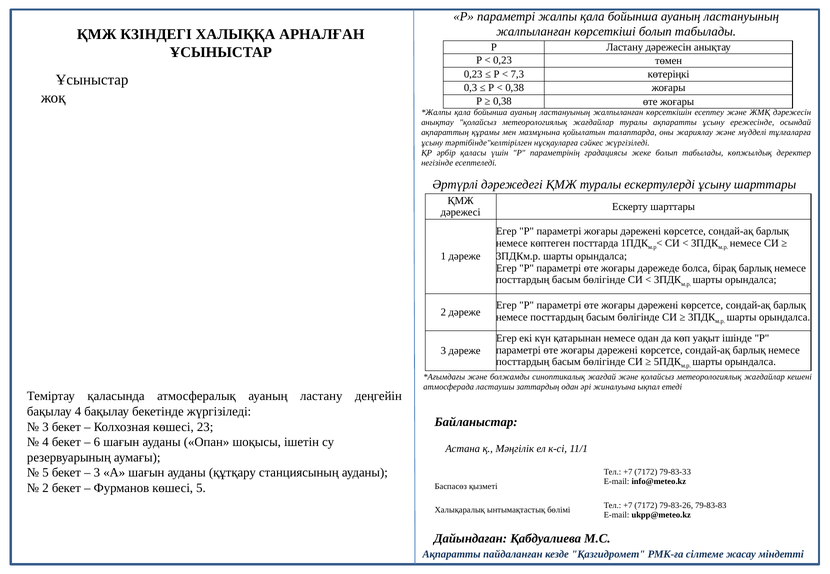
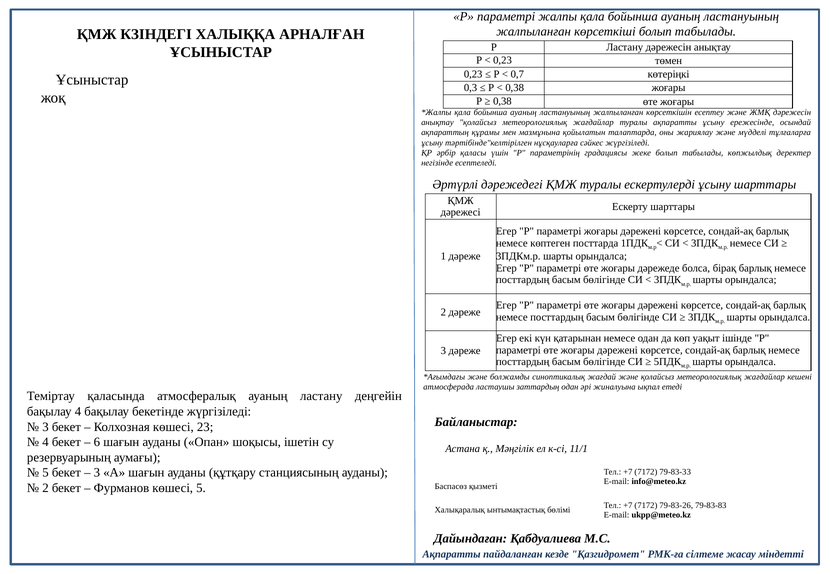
7,3: 7,3 -> 0,7 (517, 74)
